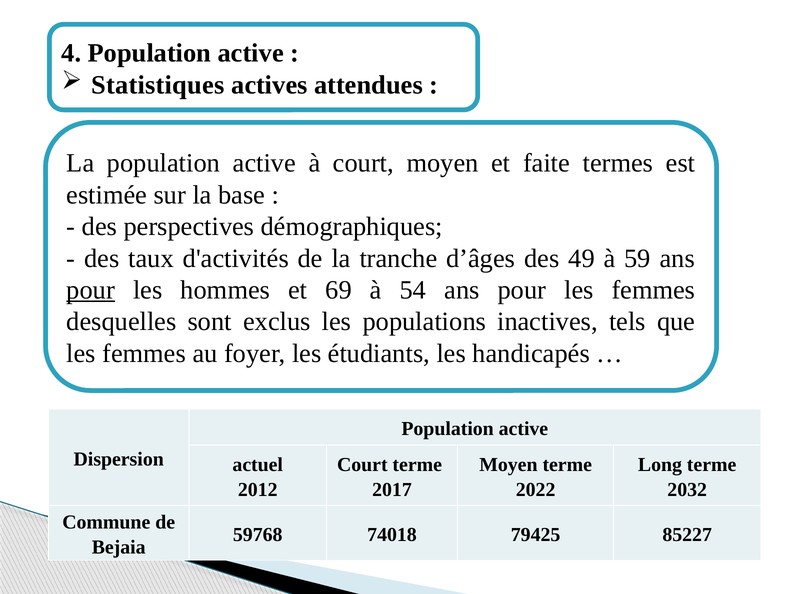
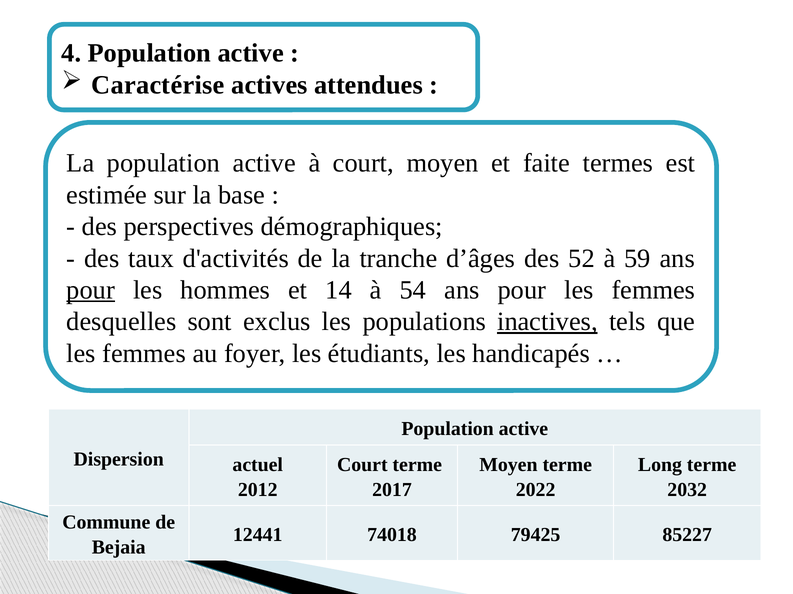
Statistiques: Statistiques -> Caractérise (158, 85)
49: 49 -> 52 (582, 259)
69: 69 -> 14 (339, 290)
inactives underline: none -> present (547, 322)
59768: 59768 -> 12441 (258, 535)
